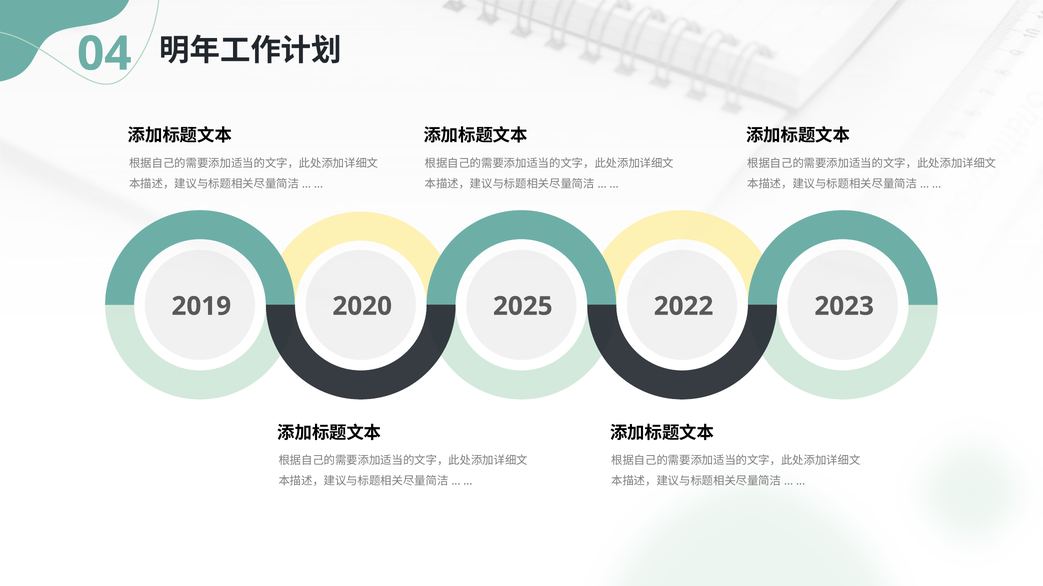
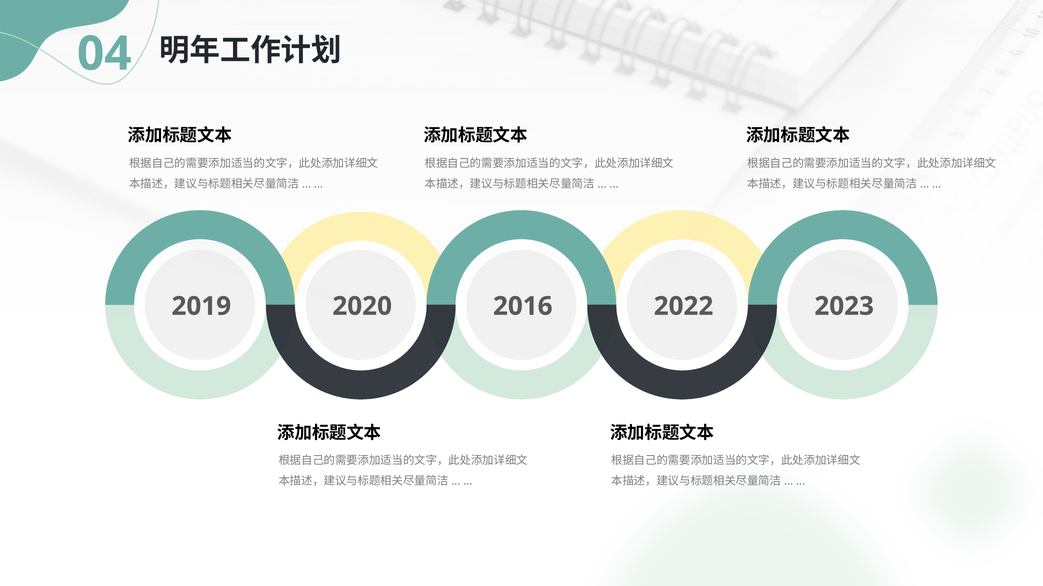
2025: 2025 -> 2016 (523, 307)
